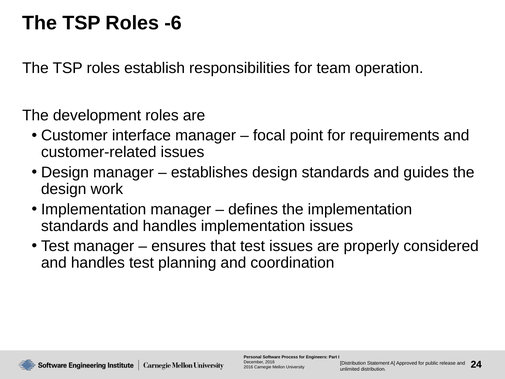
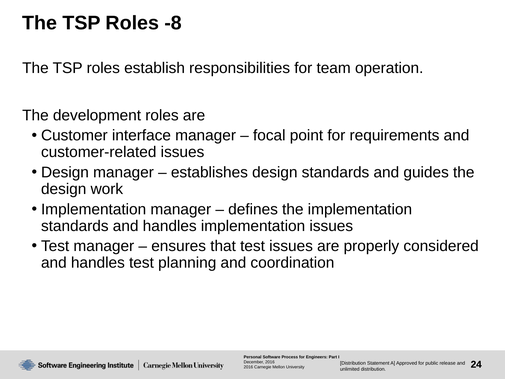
-6: -6 -> -8 (173, 23)
